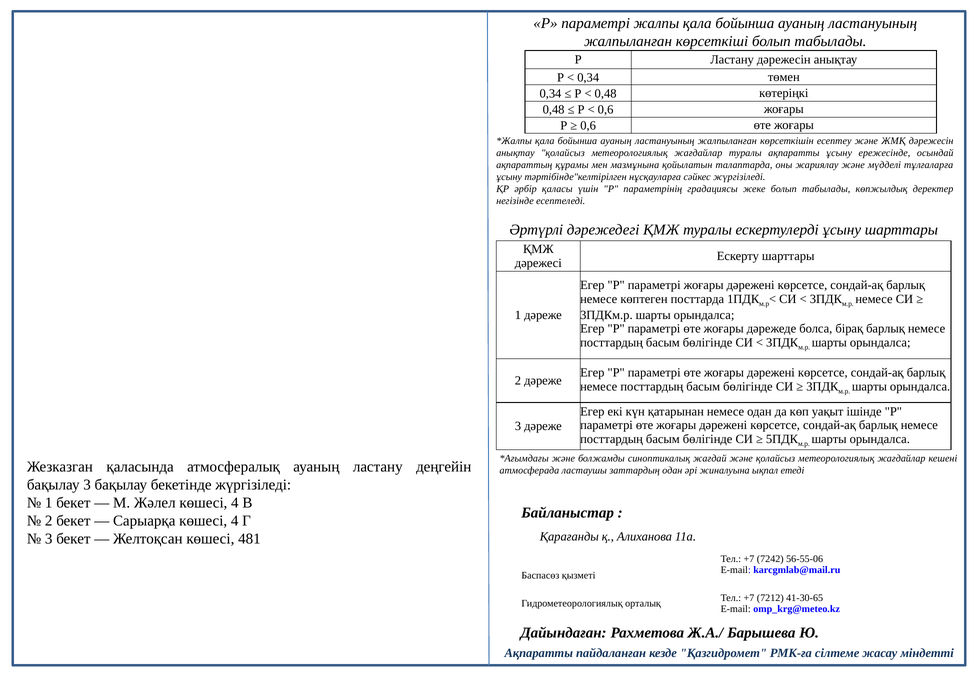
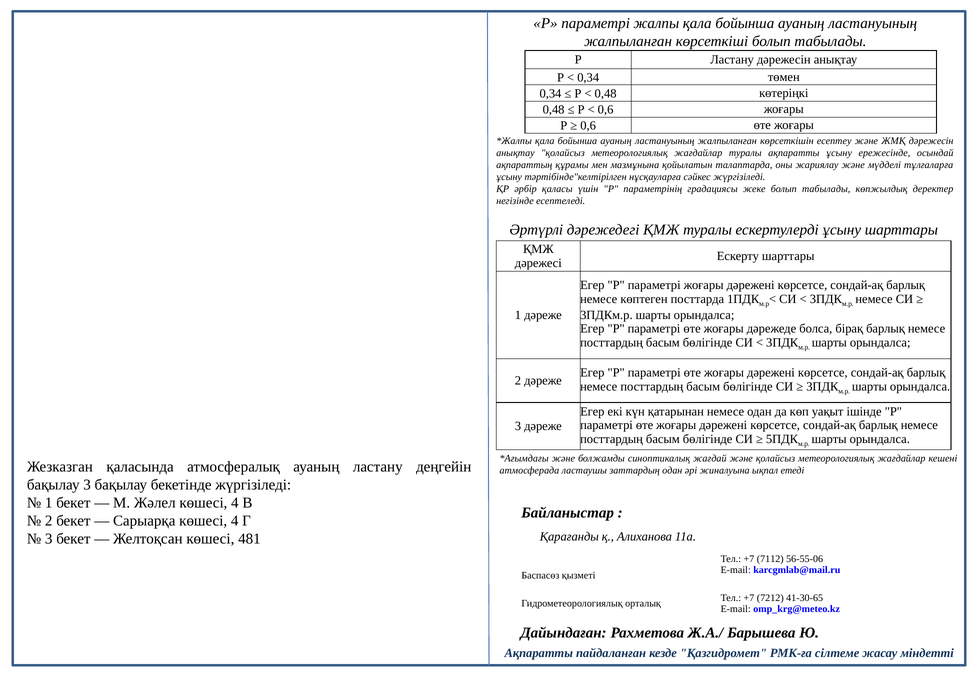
7242: 7242 -> 7112 (770, 559)
